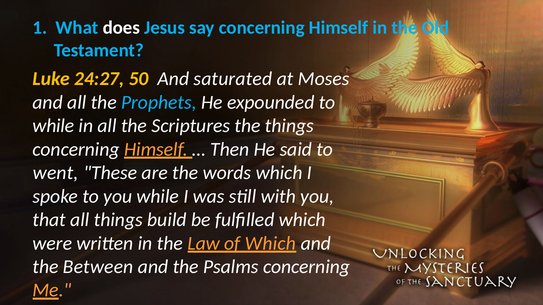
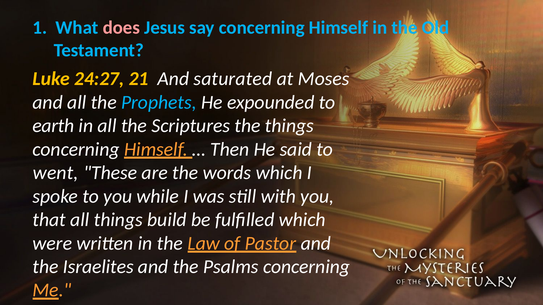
does colour: white -> pink (121, 28)
50: 50 -> 21 (139, 79)
while: while -> earth (53, 126)
of Which: Which -> Pastor (270, 244)
Between: Between -> Israelites (98, 267)
